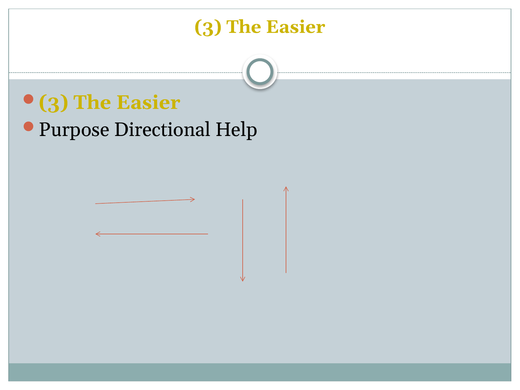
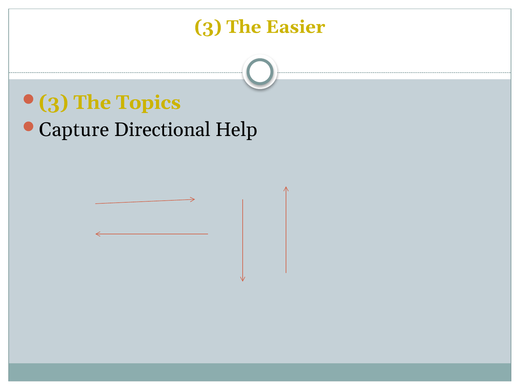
Easier: Easier -> Topics (148, 102)
Purpose: Purpose -> Capture (74, 130)
